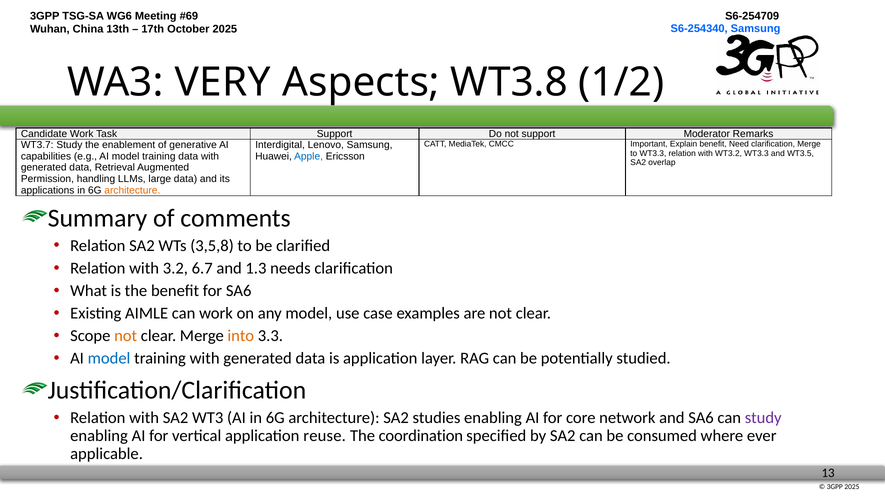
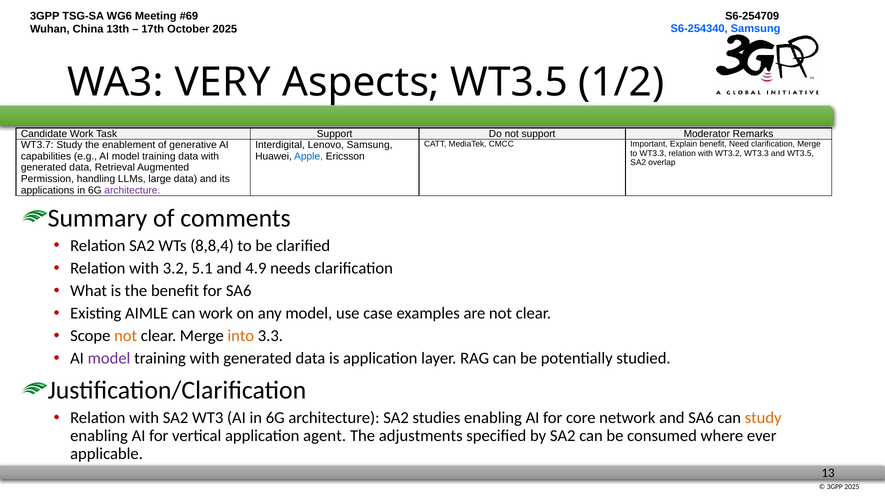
Aspects WT3.8: WT3.8 -> WT3.5 (509, 82)
architecture colour: orange -> purple (132, 190)
3,5,8: 3,5,8 -> 8,8,4 (212, 246)
6.7: 6.7 -> 5.1 (202, 268)
1.3: 1.3 -> 4.9 (256, 268)
model colour: blue -> purple (109, 358)
study colour: purple -> orange (763, 418)
reuse: reuse -> agent (325, 436)
coordination: coordination -> adjustments (421, 436)
